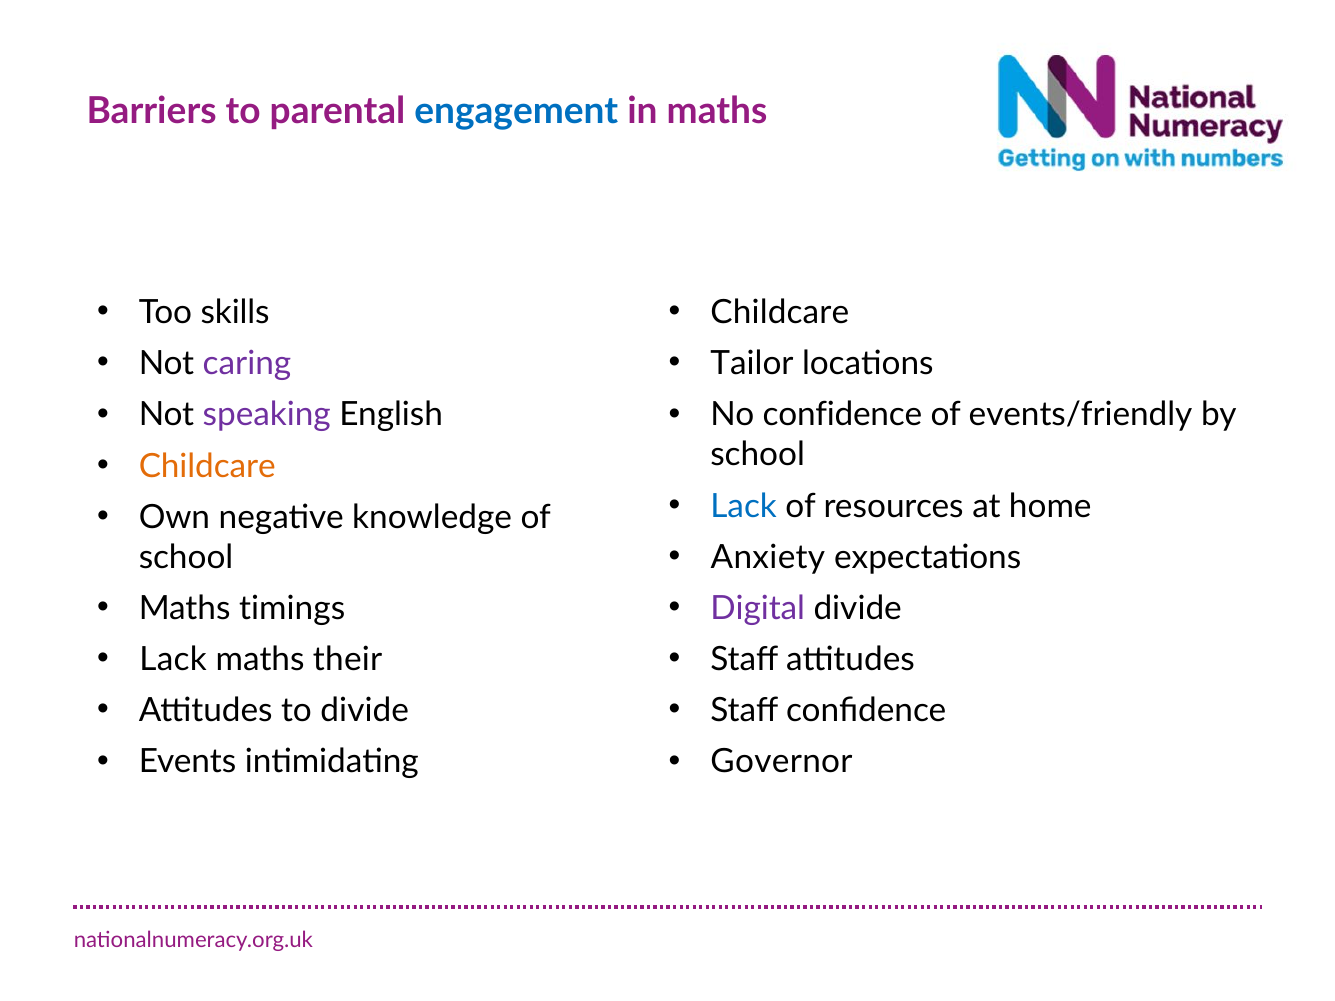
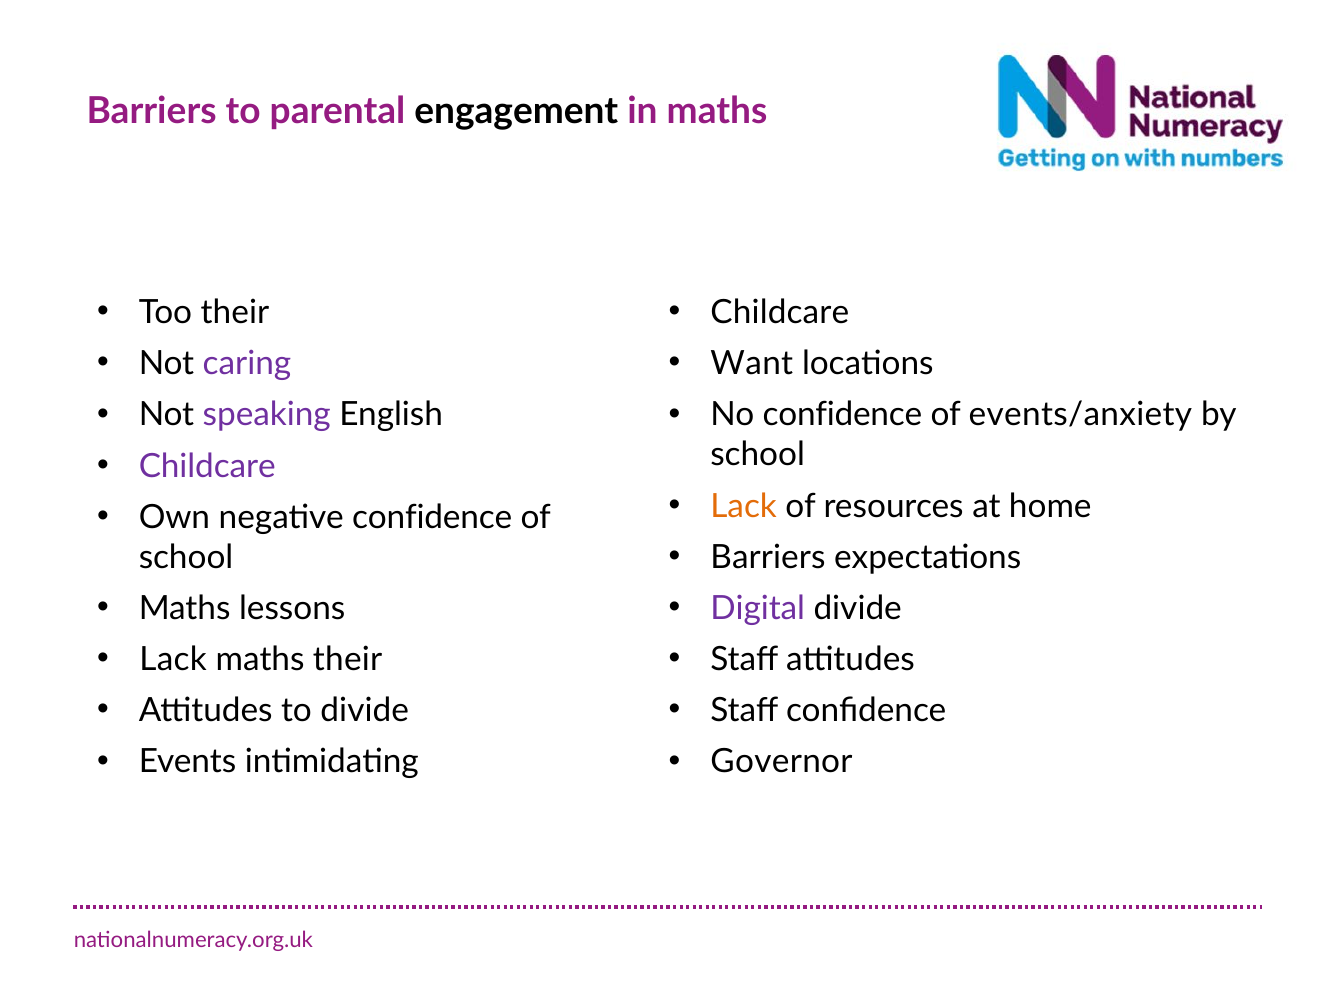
engagement colour: blue -> black (516, 111)
Too skills: skills -> their (235, 313)
Tailor: Tailor -> Want (752, 364)
events/friendly: events/friendly -> events/anxiety (1080, 415)
Childcare colour: orange -> purple (207, 466)
Lack colour: blue -> orange (744, 506)
negative knowledge: knowledge -> confidence (432, 517)
Anxiety: Anxiety -> Barriers (768, 557)
timings: timings -> lessons (292, 609)
